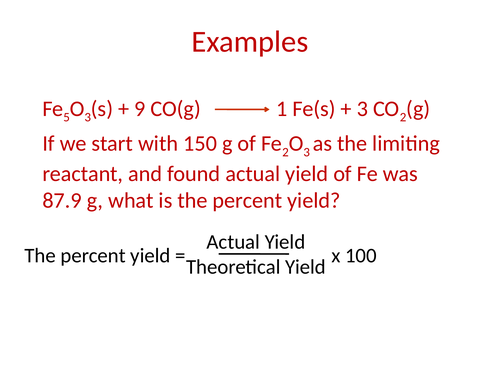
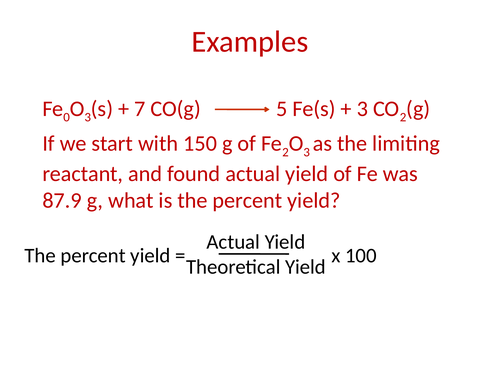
5: 5 -> 0 (67, 117)
9: 9 -> 7 (140, 109)
1: 1 -> 5 (282, 109)
